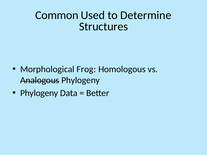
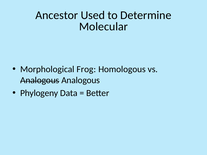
Common: Common -> Ancestor (57, 15)
Structures: Structures -> Molecular (103, 27)
Analogous Phylogeny: Phylogeny -> Analogous (81, 80)
